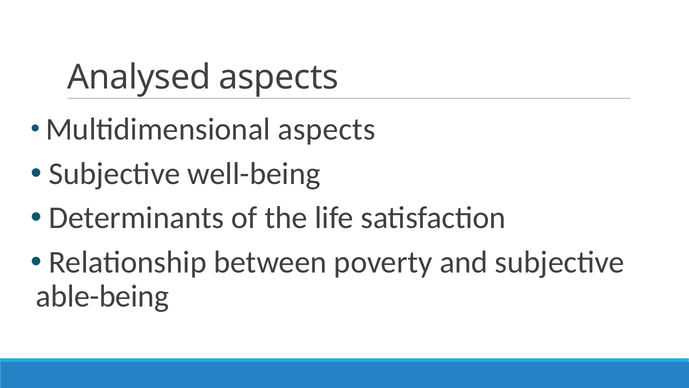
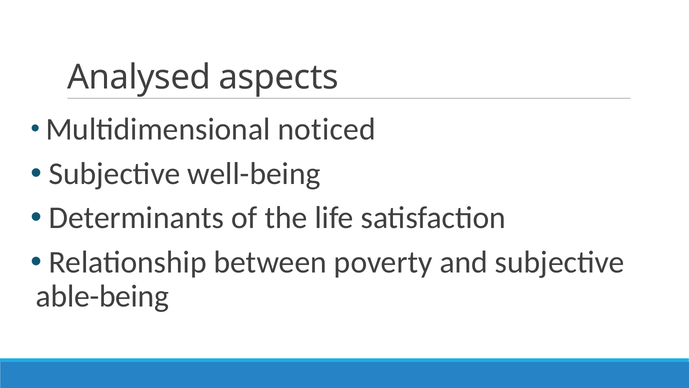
Multidimensional aspects: aspects -> noticed (327, 129)
